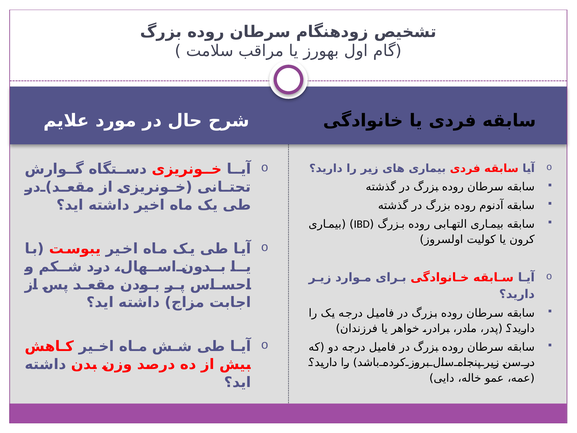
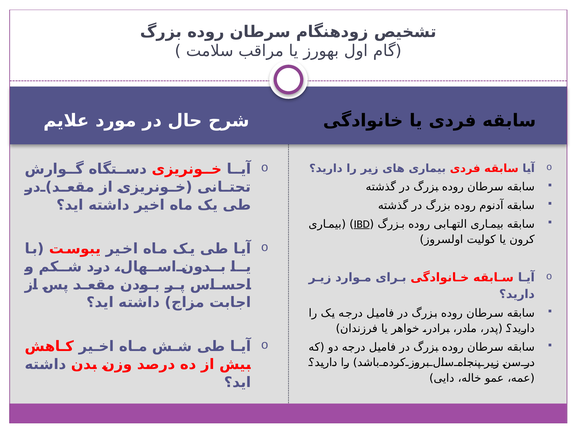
IBD underline: none -> present (362, 224)
